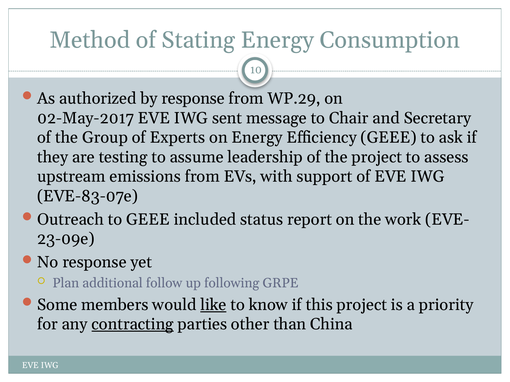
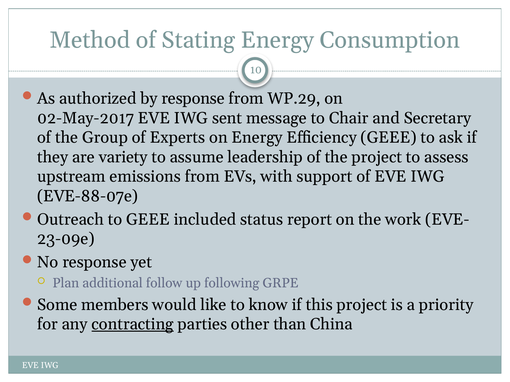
testing: testing -> variety (123, 157)
EVE-83-07e: EVE-83-07e -> EVE-88-07e (88, 196)
like underline: present -> none (213, 305)
